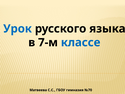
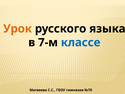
Урок colour: blue -> orange (18, 29)
